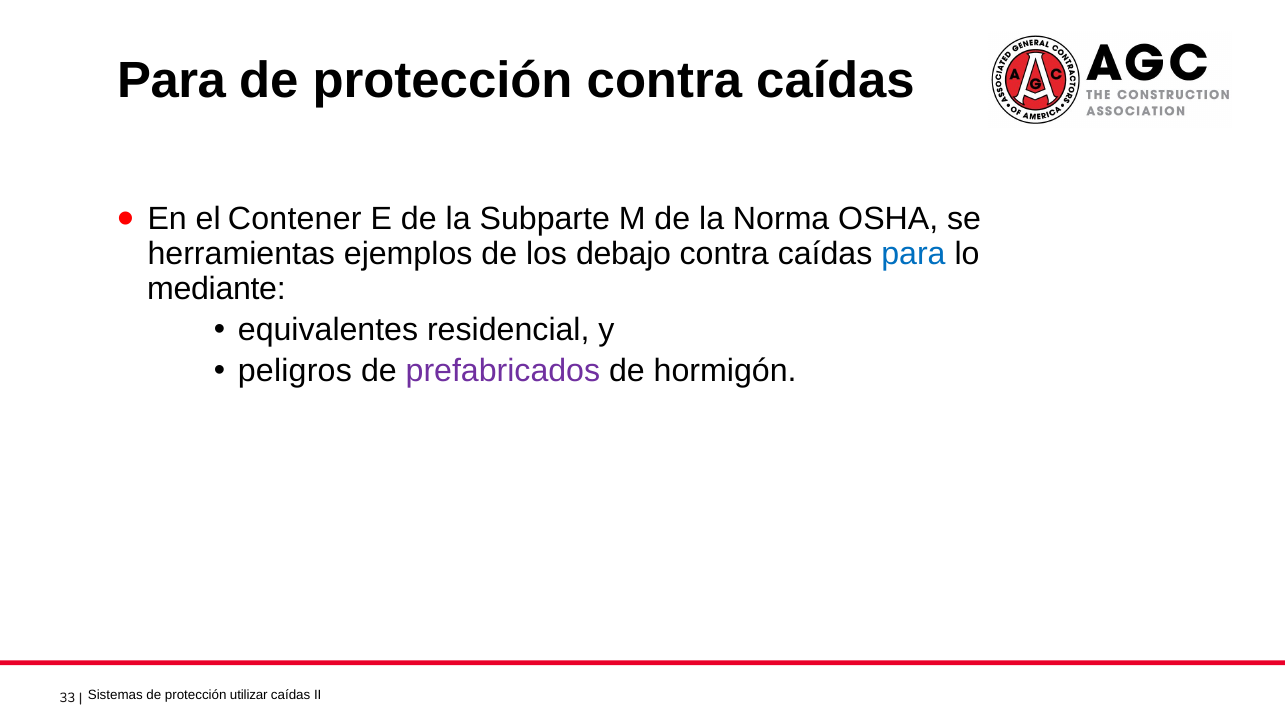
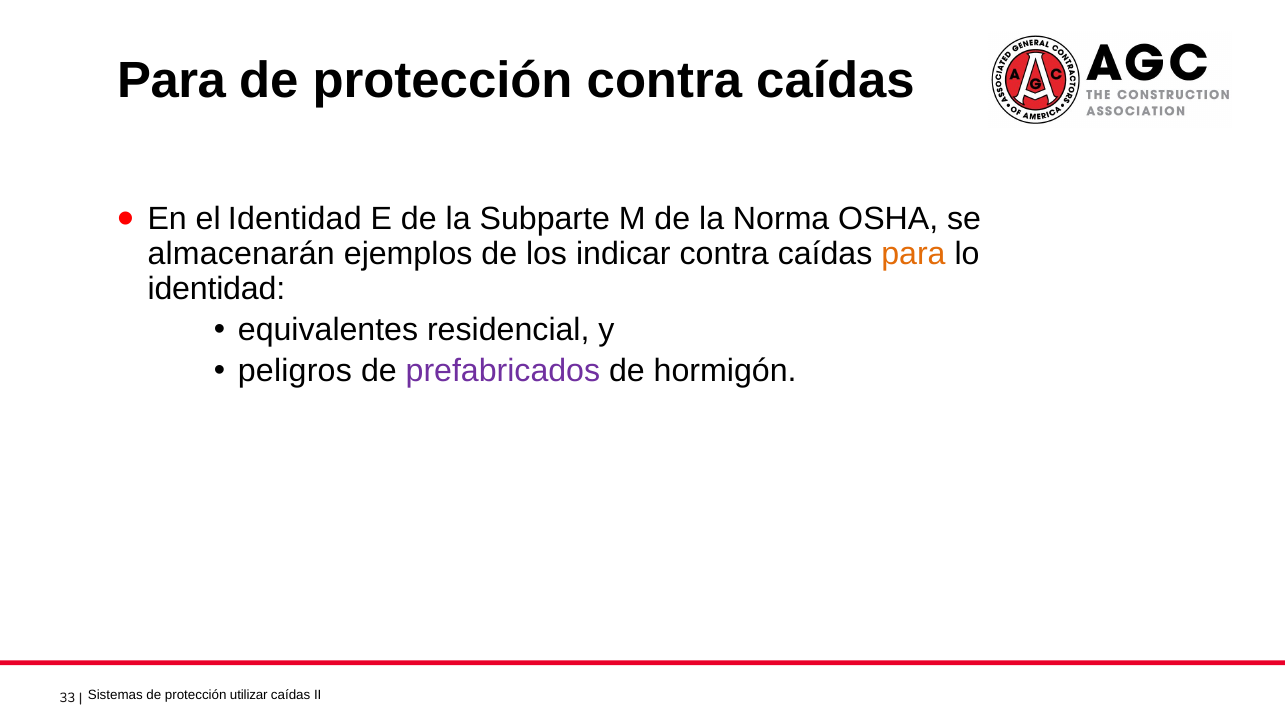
el Contener: Contener -> Identidad (295, 219)
herramientas: herramientas -> almacenarán (241, 254)
debajo: debajo -> indicar (623, 254)
para colour: blue -> orange (913, 254)
mediante: mediante -> identidad (216, 289)
